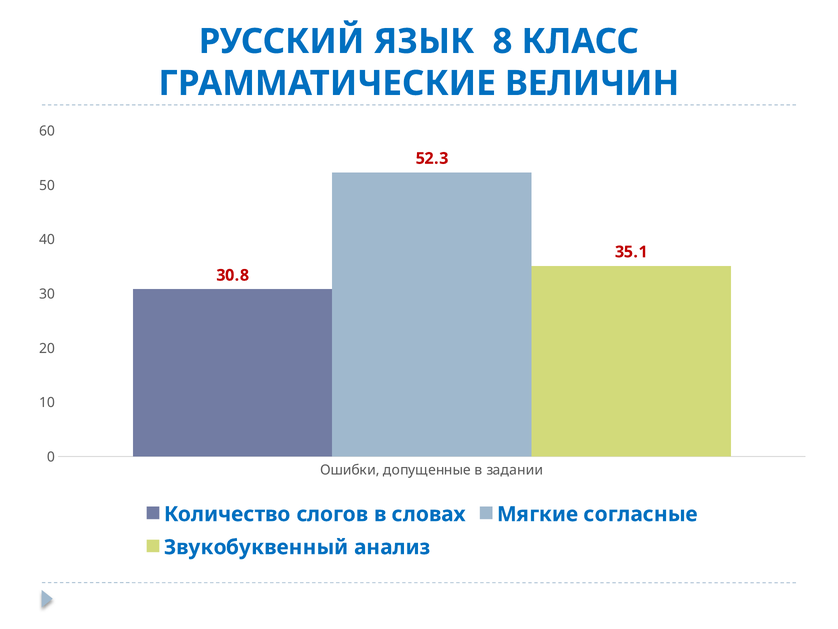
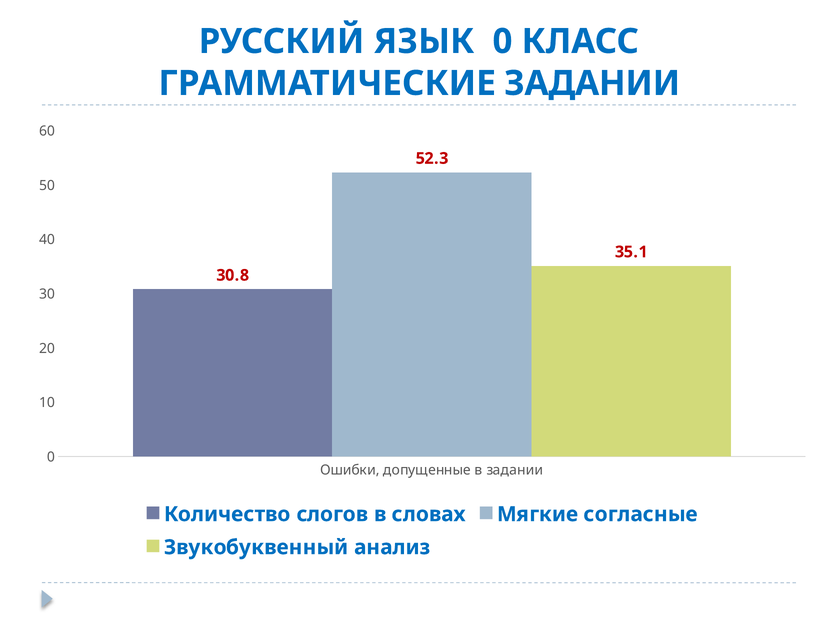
ЯЗЫК 8: 8 -> 0 (502, 41)
ГРАММАТИЧЕСКИЕ ВЕЛИЧИН: ВЕЛИЧИН -> ЗАДАНИИ (592, 83)
